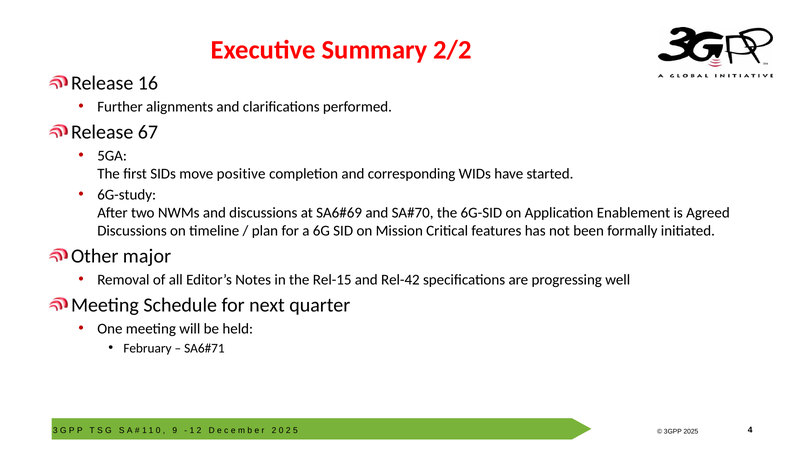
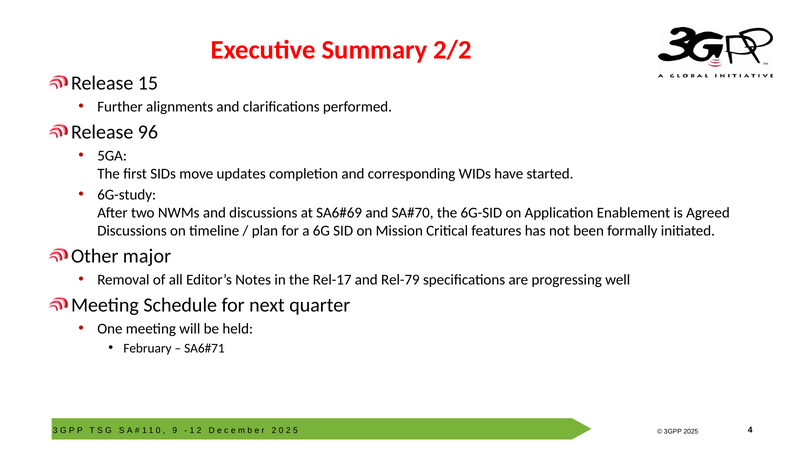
16: 16 -> 15 (148, 83)
67: 67 -> 96 (148, 132)
positive: positive -> updates (241, 174)
Rel-15: Rel-15 -> Rel-17 (332, 280)
Rel-42: Rel-42 -> Rel-79 (400, 280)
